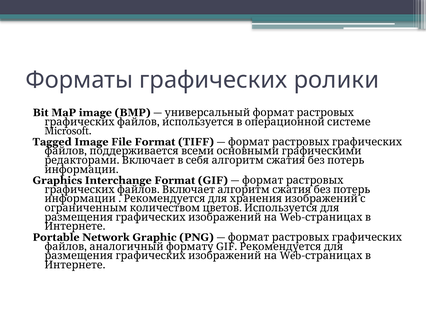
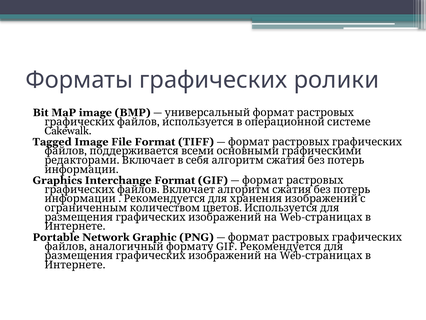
Microsoft: Microsoft -> Cakewalk (68, 131)
